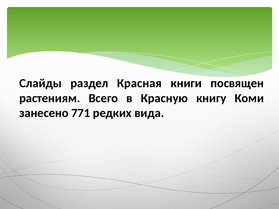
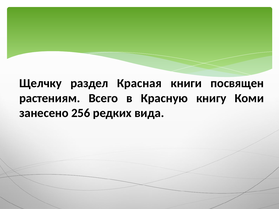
Слайды: Слайды -> Щелчку (41, 83)
771: 771 -> 256 (81, 113)
